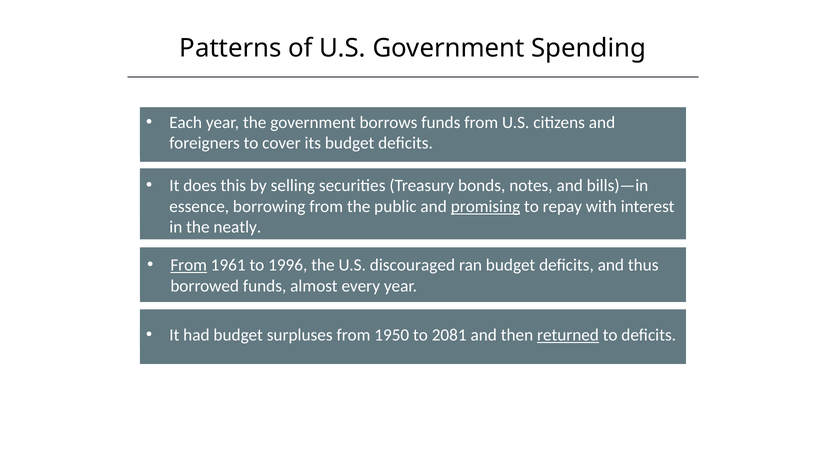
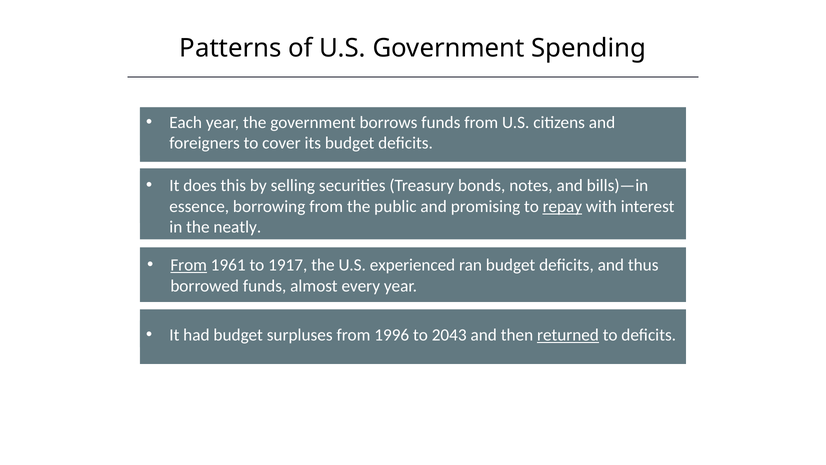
promising underline: present -> none (486, 206)
repay underline: none -> present (562, 206)
1996: 1996 -> 1917 (288, 265)
discouraged: discouraged -> experienced (412, 265)
1950: 1950 -> 1996 (392, 335)
2081: 2081 -> 2043 (449, 335)
